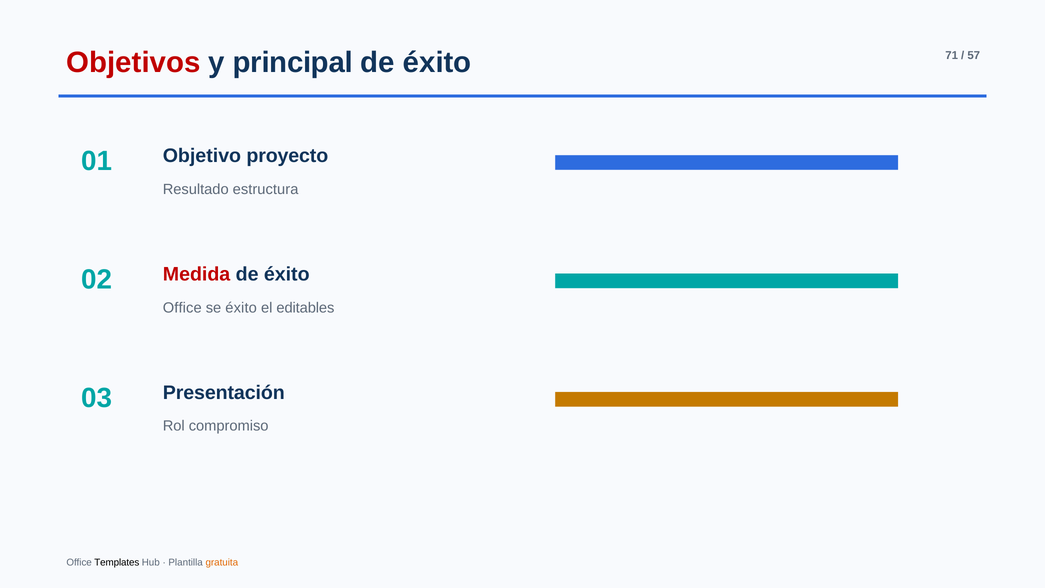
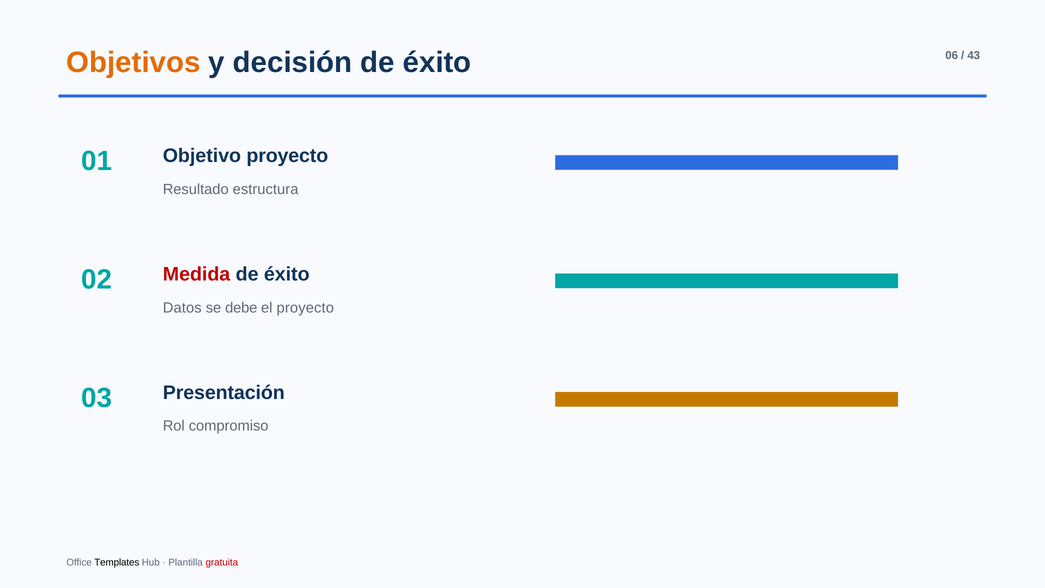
Objetivos colour: red -> orange (133, 63)
principal: principal -> decisión (293, 63)
71: 71 -> 06 (952, 56)
57: 57 -> 43 (974, 56)
Office: Office -> Datos (182, 308)
se éxito: éxito -> debe (241, 308)
el editables: editables -> proyecto (305, 308)
gratuita colour: orange -> red (222, 562)
